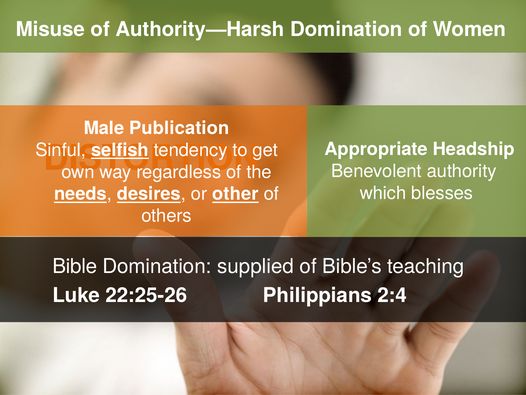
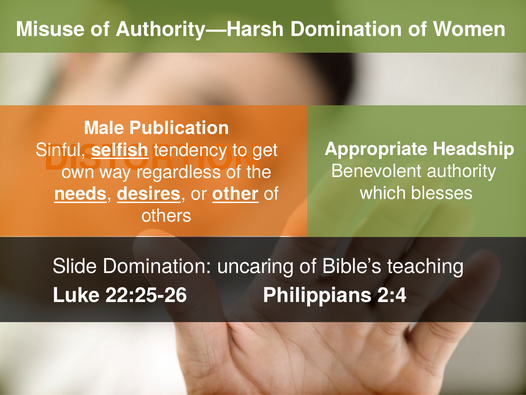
Bible: Bible -> Slide (75, 266)
supplied: supplied -> uncaring (256, 266)
